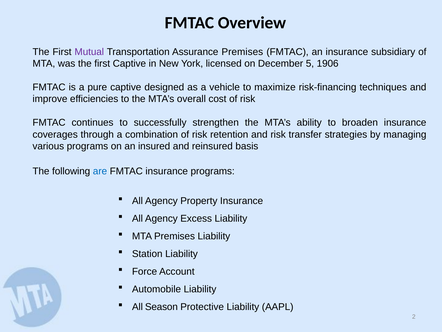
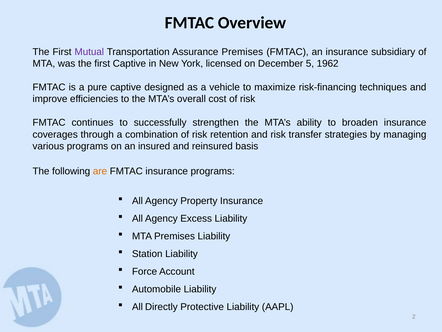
1906: 1906 -> 1962 (328, 64)
are colour: blue -> orange (100, 171)
Season: Season -> Directly (161, 306)
